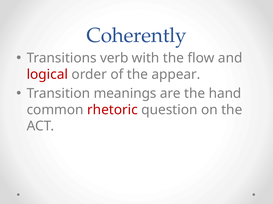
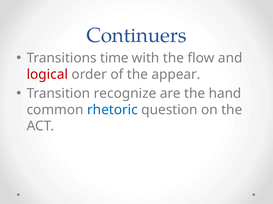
Coherently: Coherently -> Continuers (137, 36)
verb: verb -> time (114, 58)
meanings: meanings -> recognize (125, 94)
rhetoric colour: red -> blue (112, 110)
